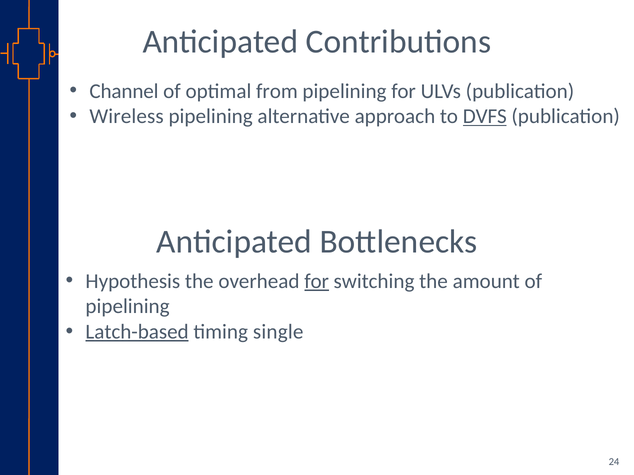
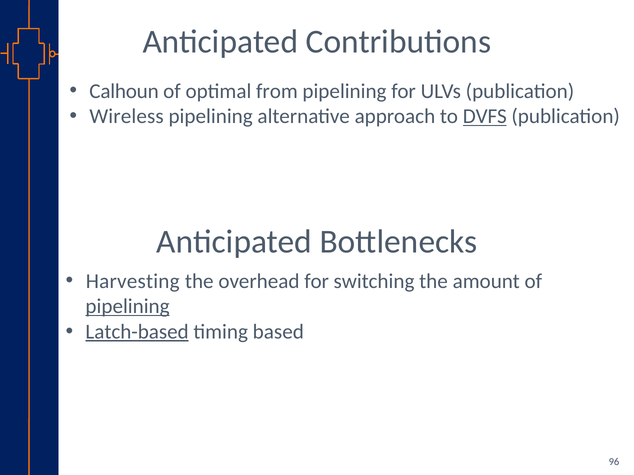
Channel: Channel -> Calhoun (124, 91)
Hypothesis: Hypothesis -> Harvesting (133, 281)
for underline: present -> none (317, 281)
pipelining underline: none -> present (128, 307)
single: single -> based (278, 332)
24: 24 -> 96 (614, 462)
